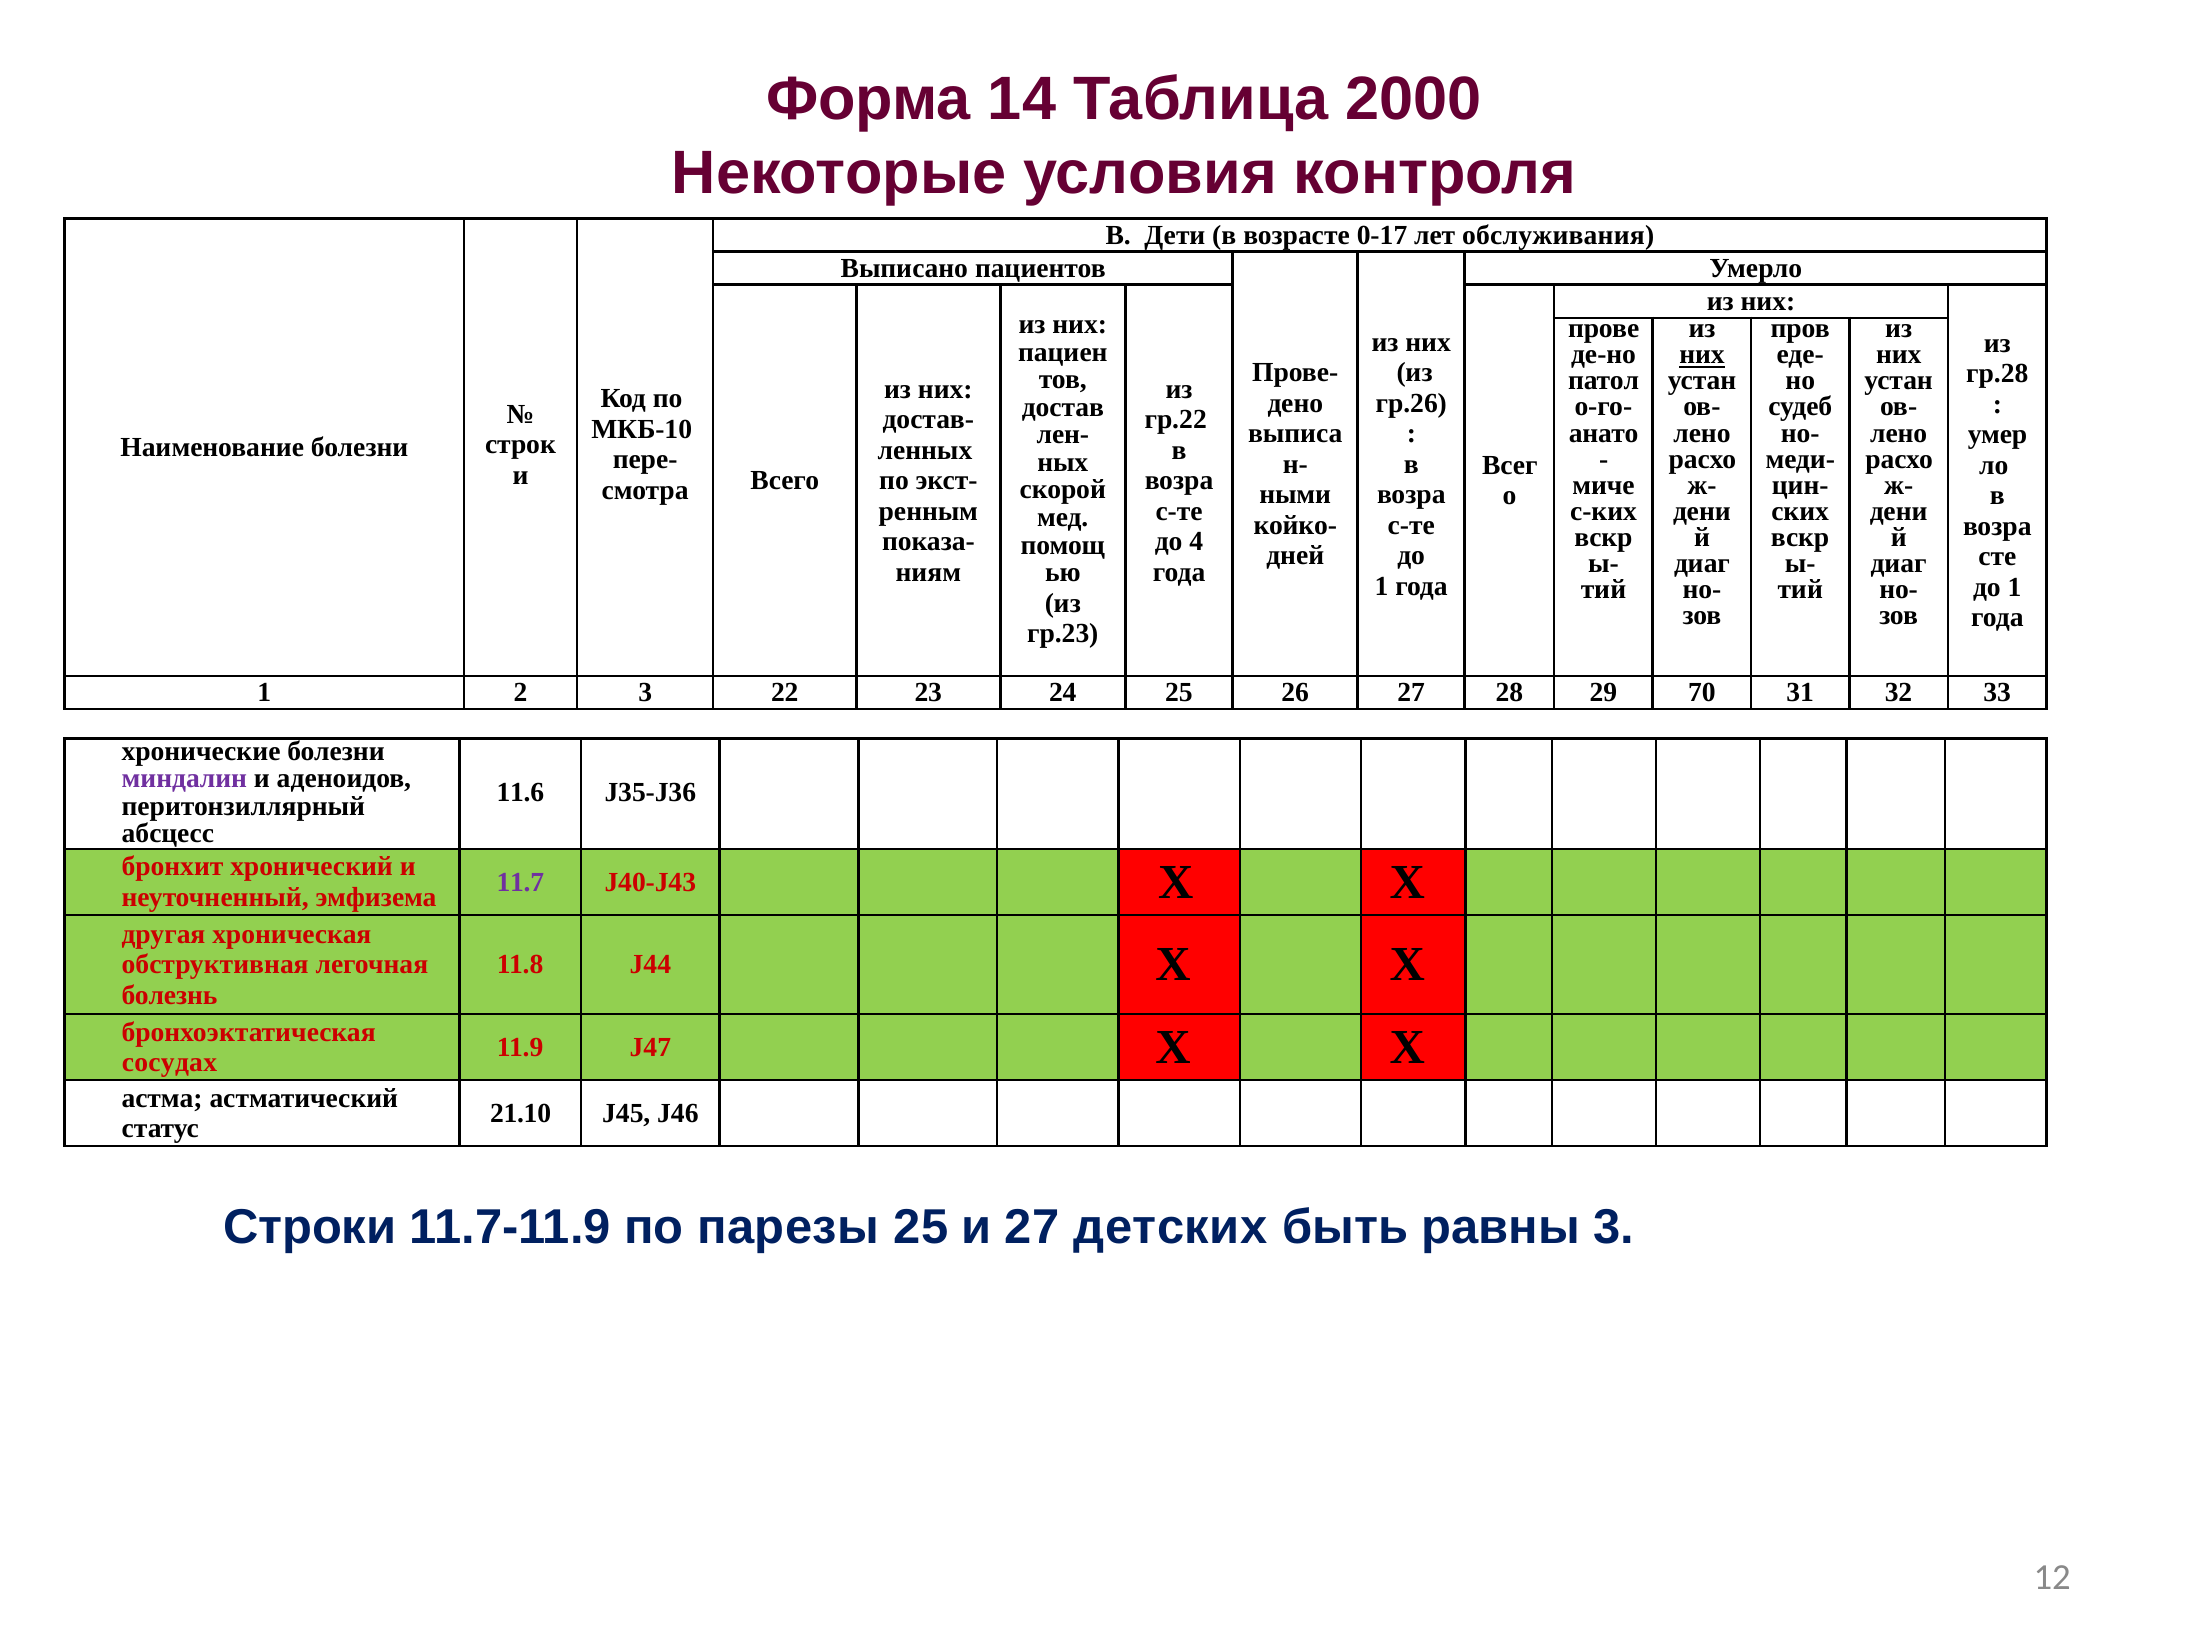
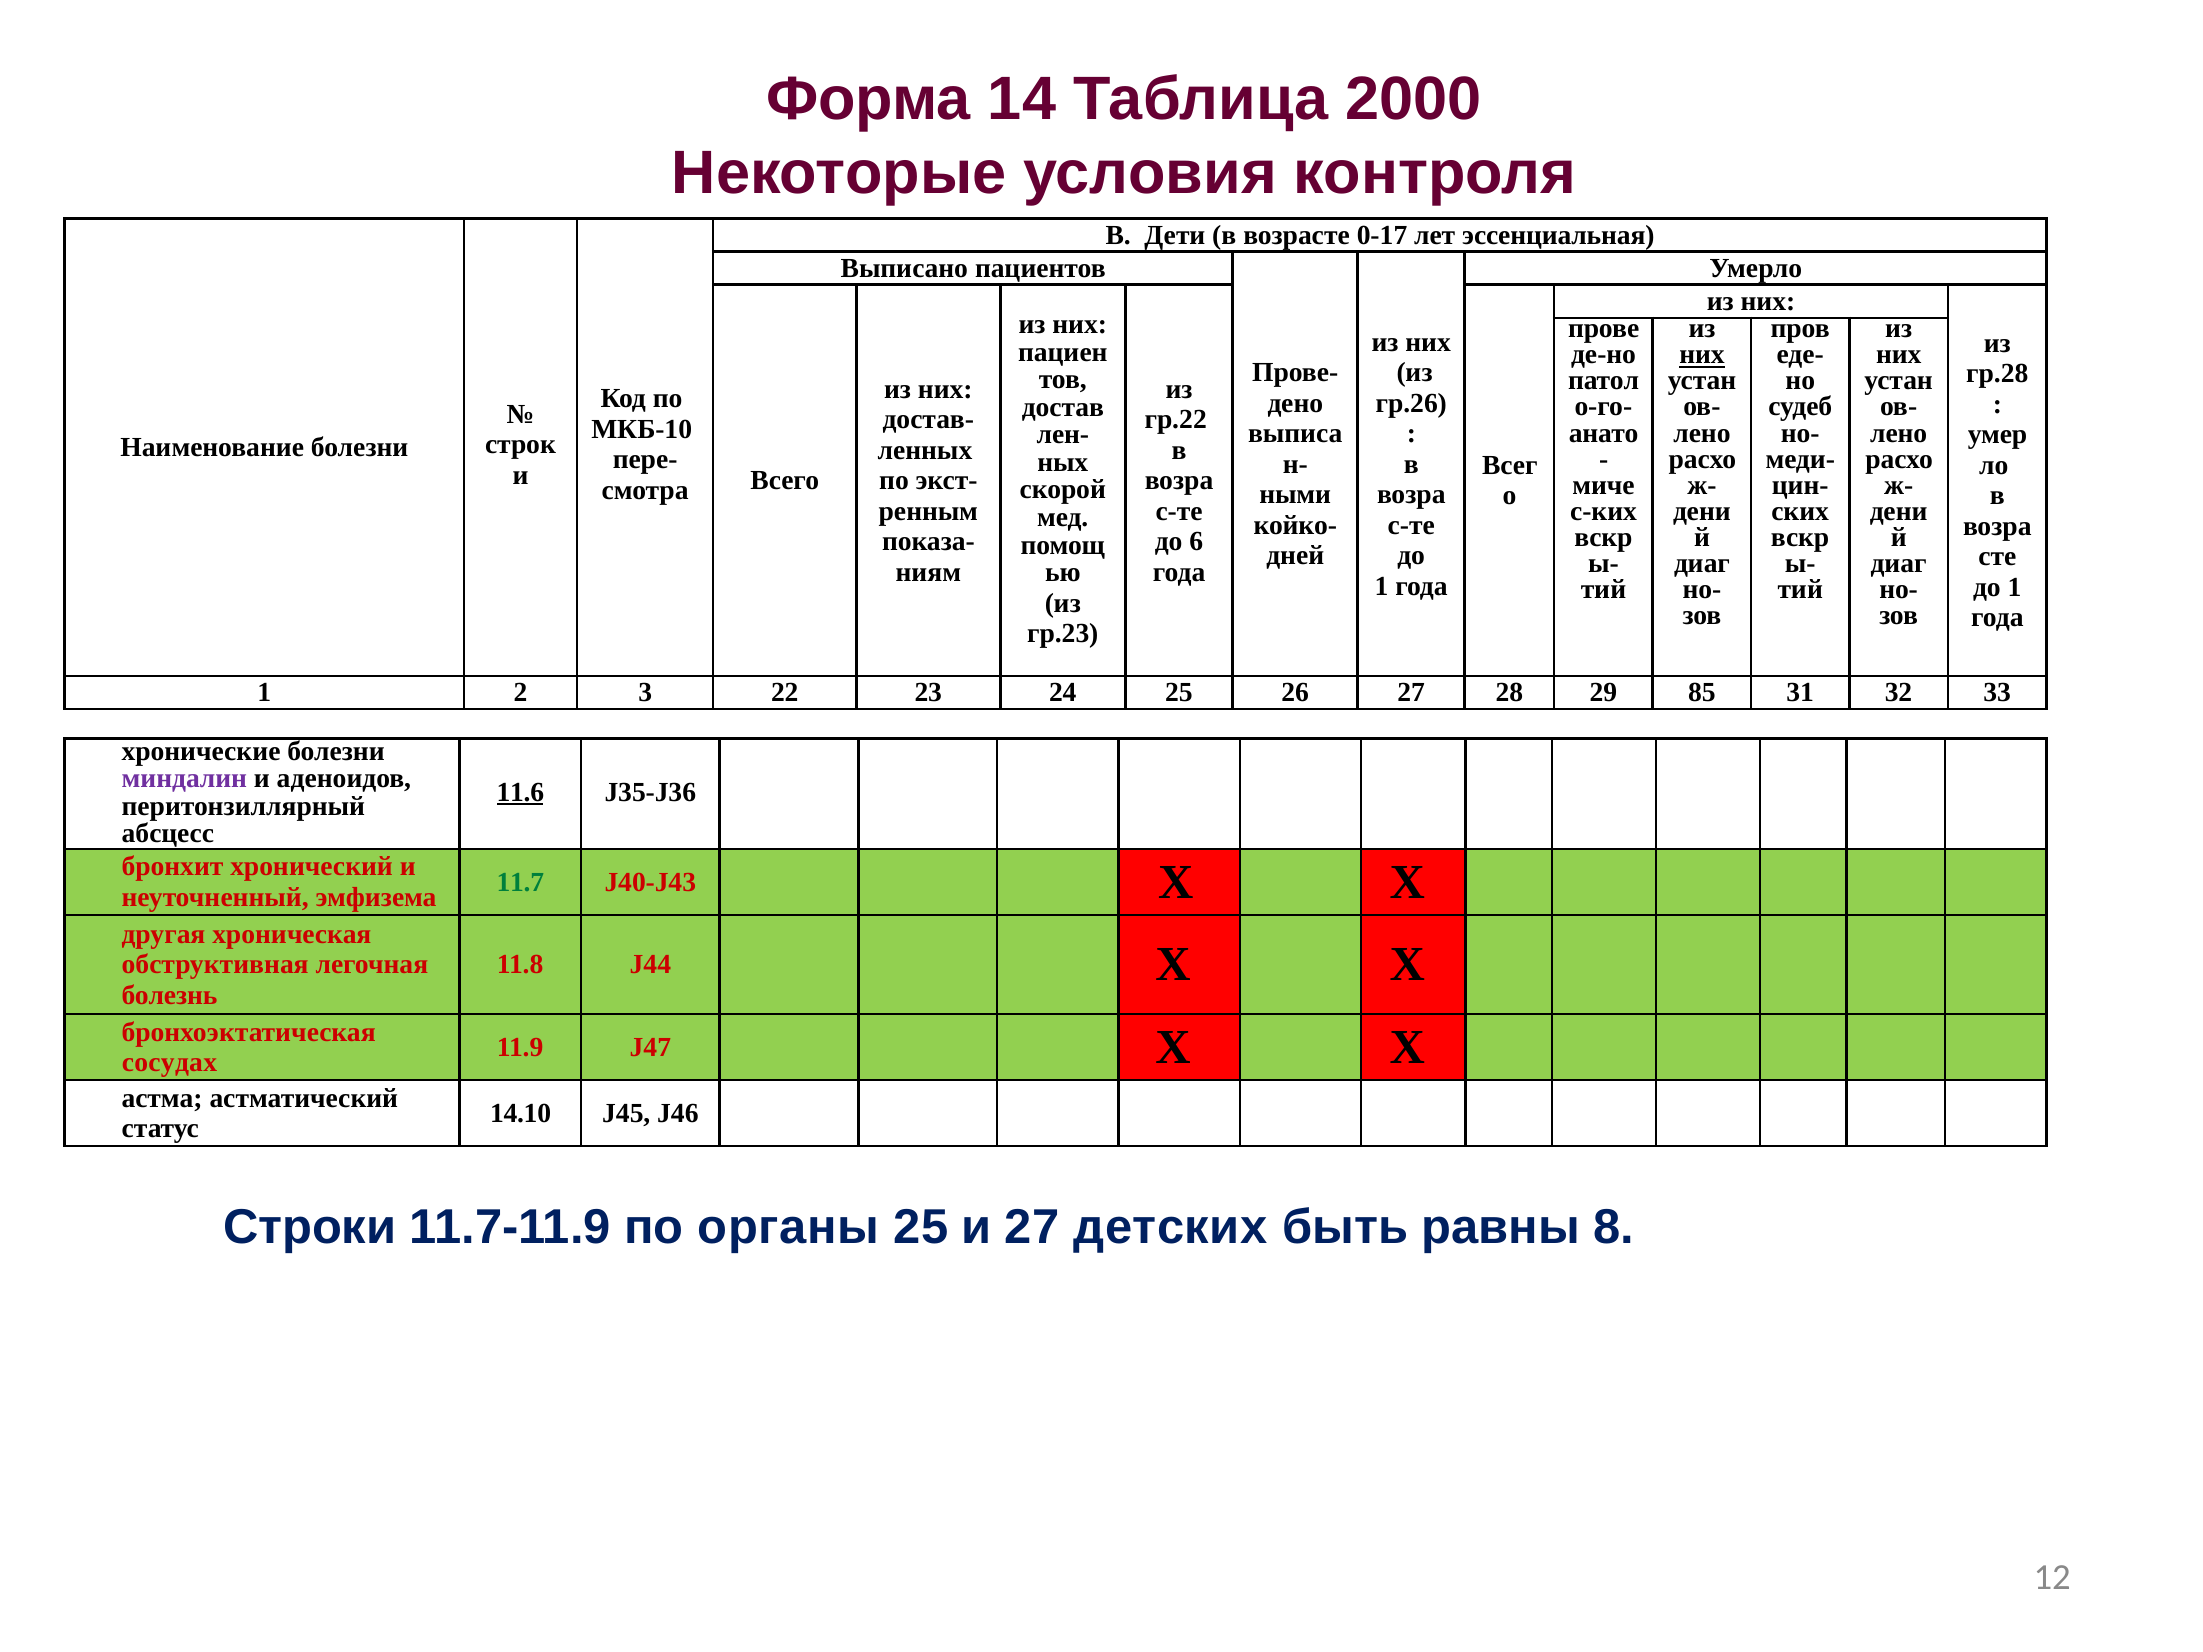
обслуживания: обслуживания -> эссенциальная (1558, 235)
4: 4 -> 6 (1196, 542)
70: 70 -> 85 (1702, 693)
11.6 underline: none -> present (520, 792)
11.7 colour: purple -> green (520, 882)
21.10: 21.10 -> 14.10 (521, 1114)
парезы: парезы -> органы (788, 1227)
равны 3: 3 -> 8 (1614, 1227)
